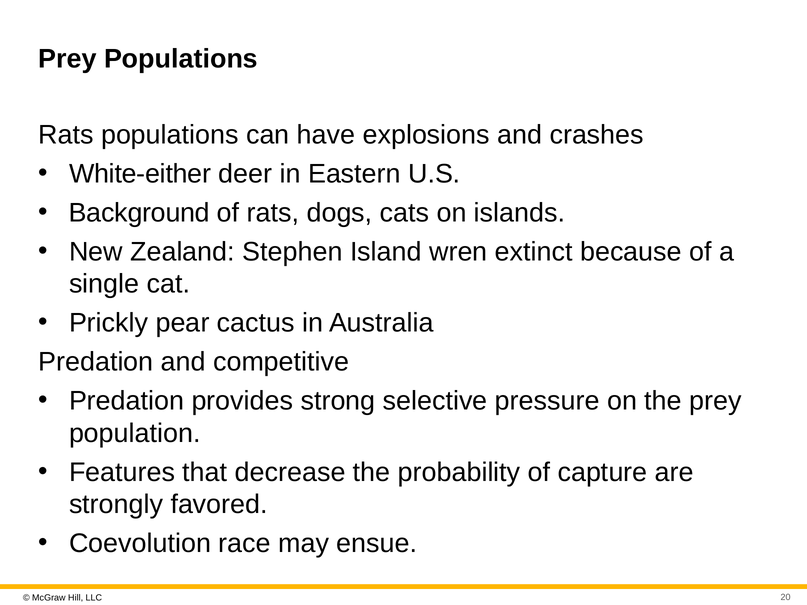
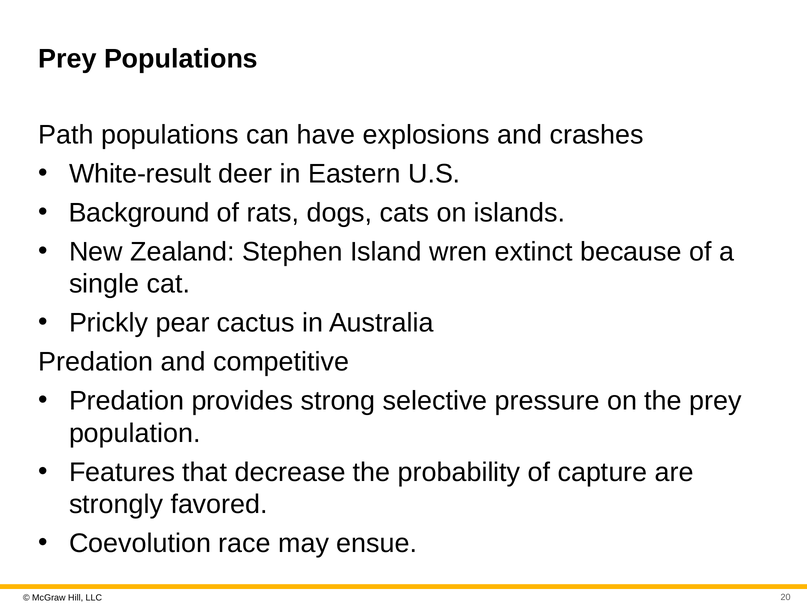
Rats: Rats -> Path (66, 135)
White-either: White-either -> White-result (140, 174)
